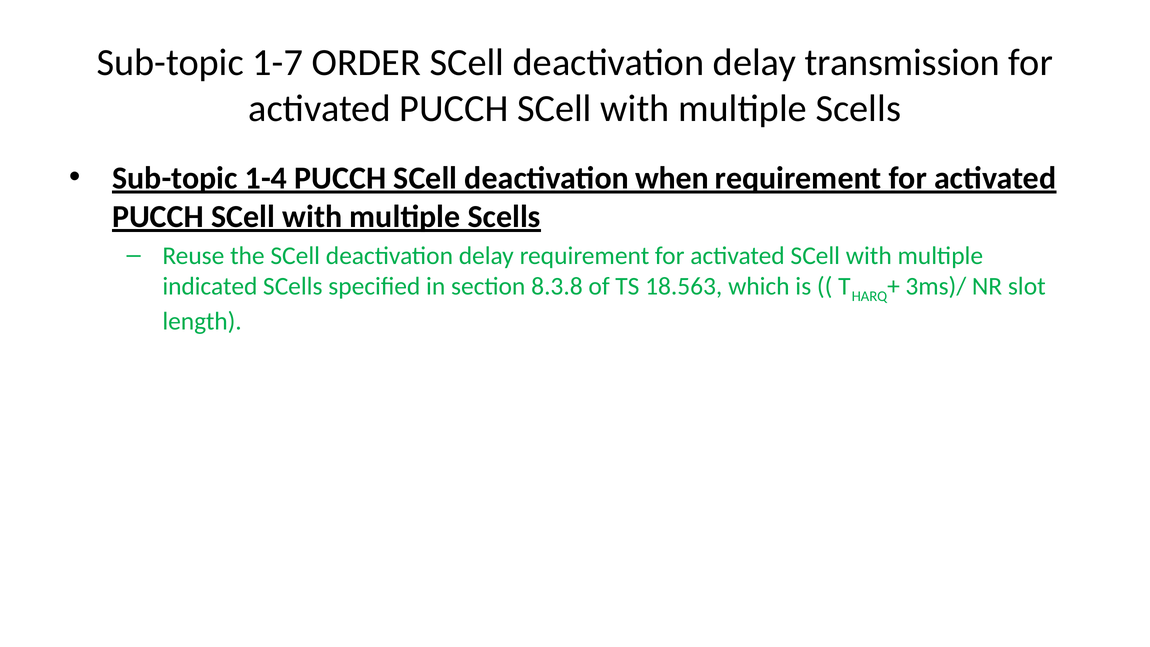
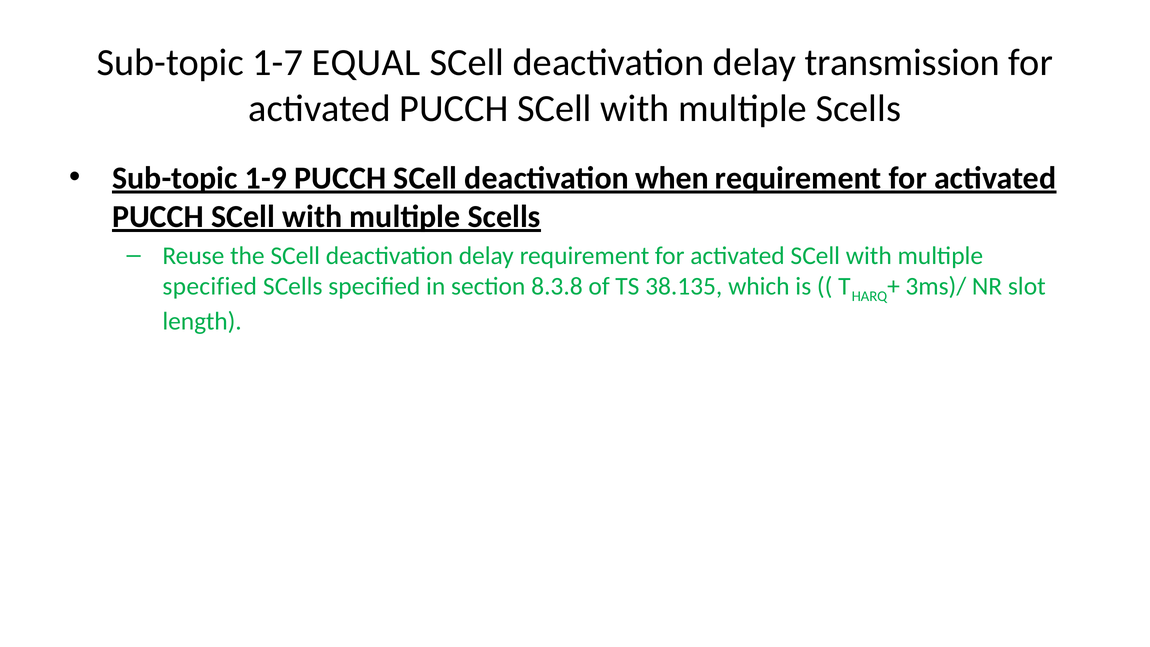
ORDER: ORDER -> EQUAL (366, 63)
1-4: 1-4 -> 1-9 (266, 178)
indicated: indicated -> specified (210, 286)
18.563: 18.563 -> 38.135 (684, 286)
